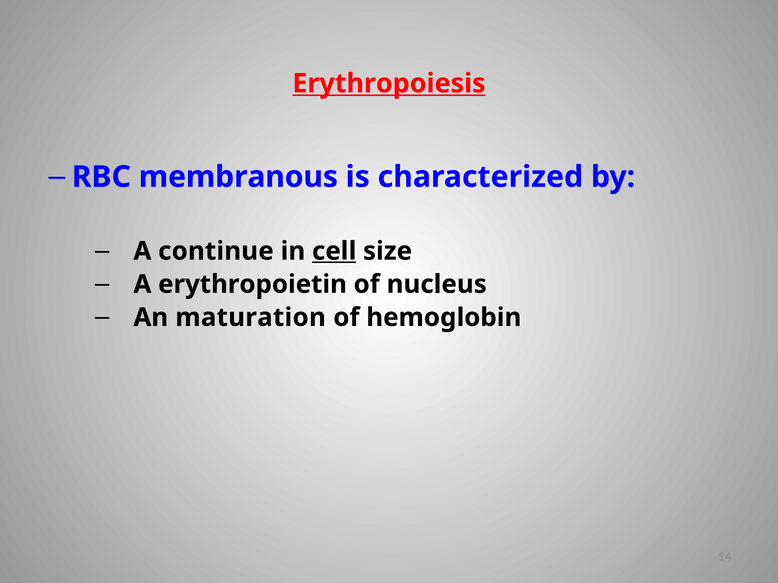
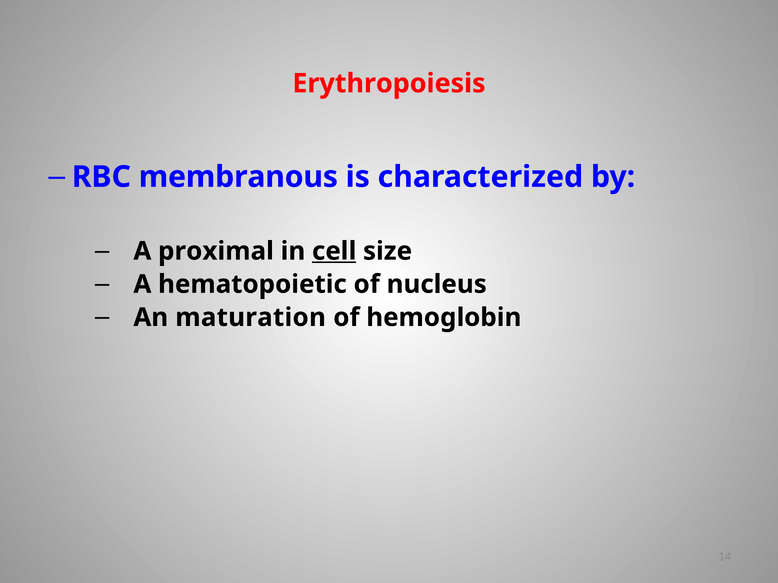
Erythropoiesis underline: present -> none (389, 84)
continue: continue -> proximal (216, 251)
erythropoietin: erythropoietin -> hematopoietic (252, 285)
